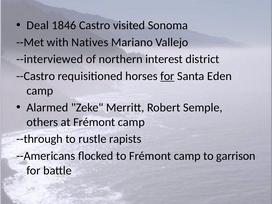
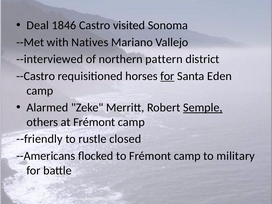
interest: interest -> pattern (164, 59)
Semple underline: none -> present (203, 108)
--through: --through -> --friendly (39, 139)
rapists: rapists -> closed (125, 139)
garrison: garrison -> military (236, 156)
